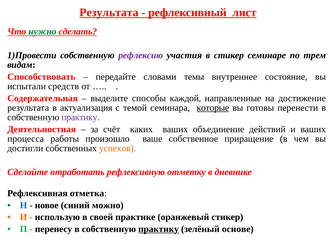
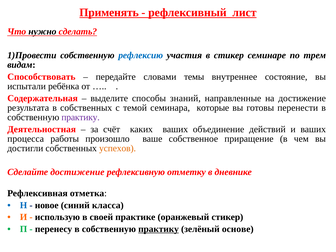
Результата: Результата -> Применять (109, 12)
нужно colour: green -> black (42, 32)
рефлексию colour: purple -> blue (141, 55)
средств: средств -> ребёнка (64, 86)
каждой: каждой -> знаний (185, 98)
в актуализация: актуализация -> собственных (86, 108)
которые underline: present -> none (213, 108)
Сделайте отработать: отработать -> достижение (77, 172)
можно: можно -> класса (108, 205)
